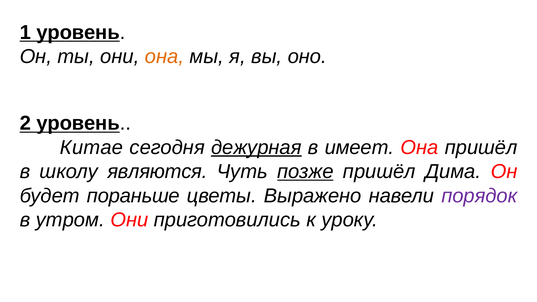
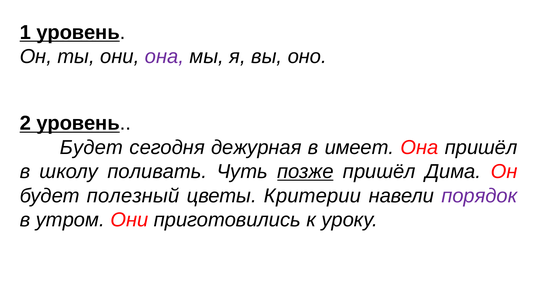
она colour: orange -> purple (164, 57)
Китае: Китае -> Будет (92, 147)
дежурная underline: present -> none (256, 147)
являются: являются -> поливать (157, 172)
пораньше: пораньше -> полезный (133, 196)
Выражено: Выражено -> Критерии (313, 196)
